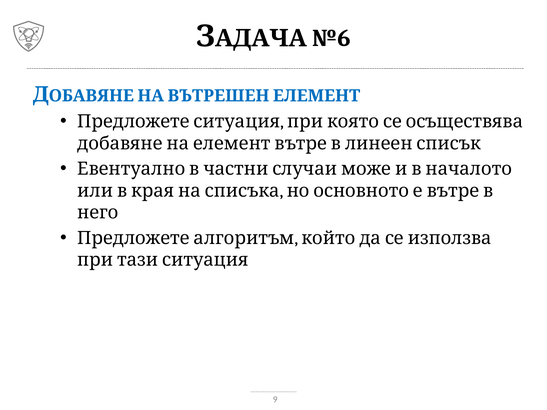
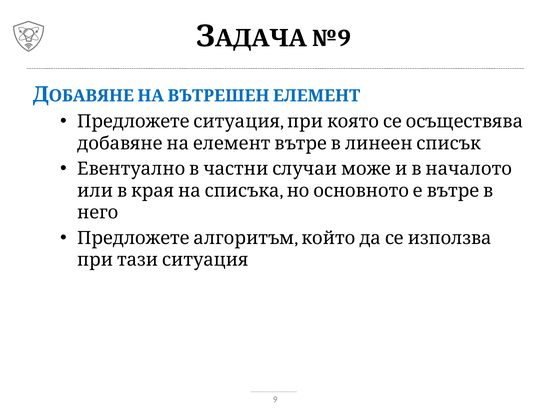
№6: №6 -> №9 (331, 38)
